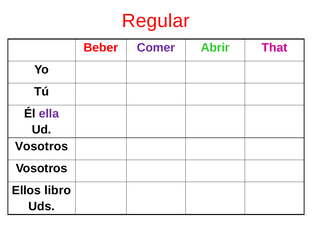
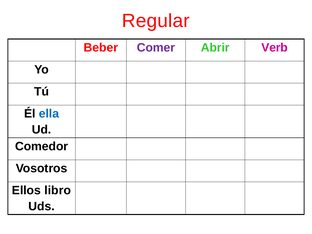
That: That -> Verb (275, 48)
ella colour: purple -> blue (49, 114)
Vosotros: Vosotros -> Comedor (42, 146)
